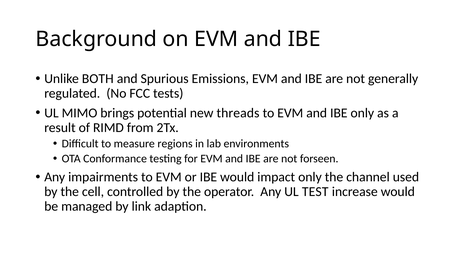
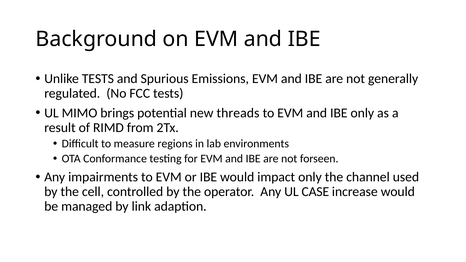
Unlike BOTH: BOTH -> TESTS (98, 79)
TEST: TEST -> CASE (315, 192)
